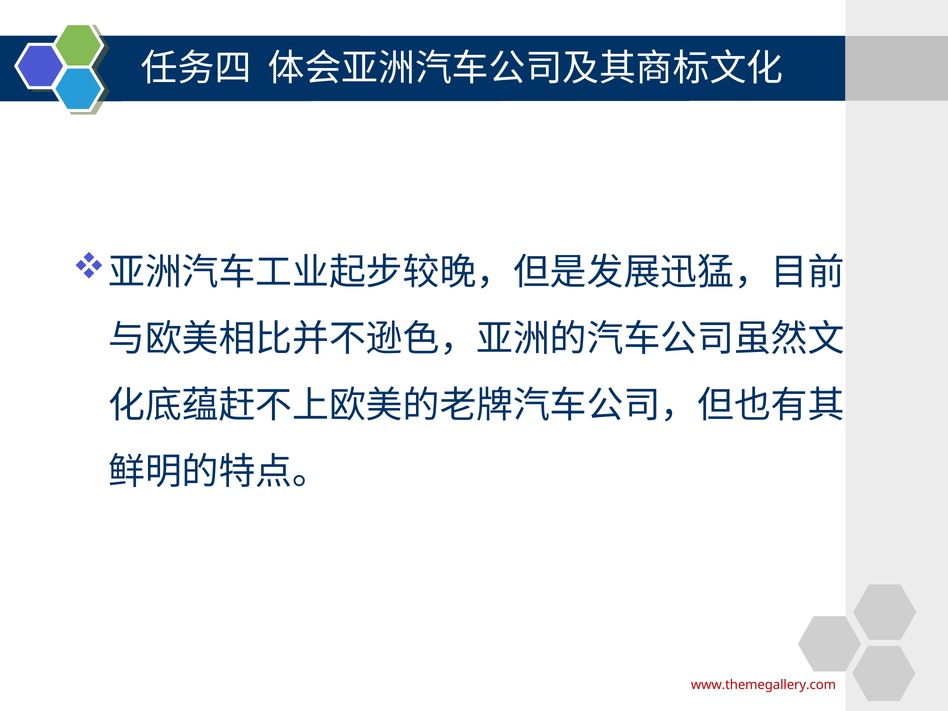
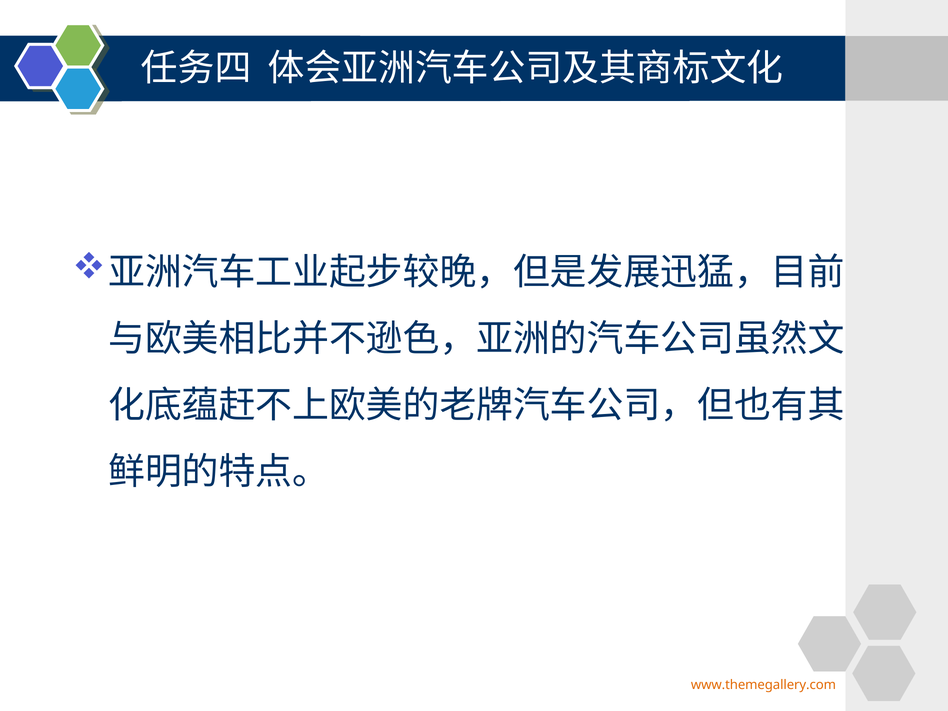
www.themegallery.com colour: red -> orange (763, 685)
